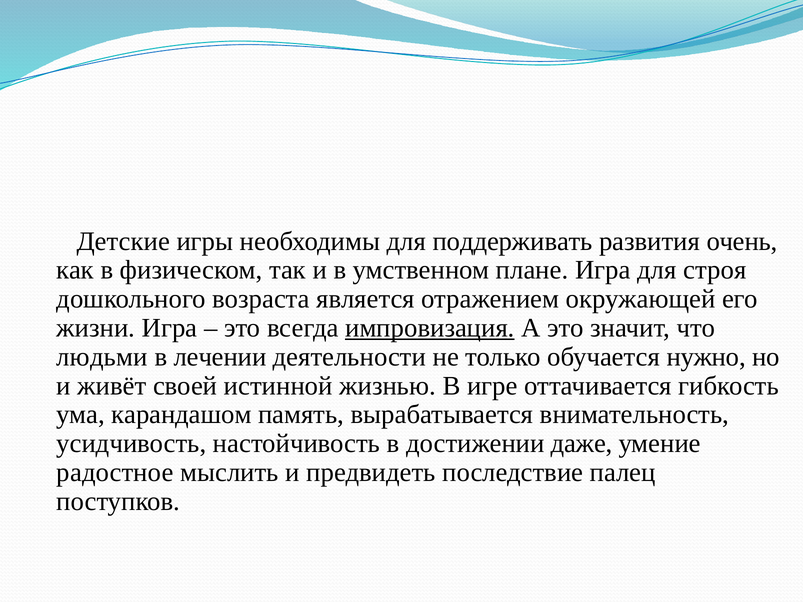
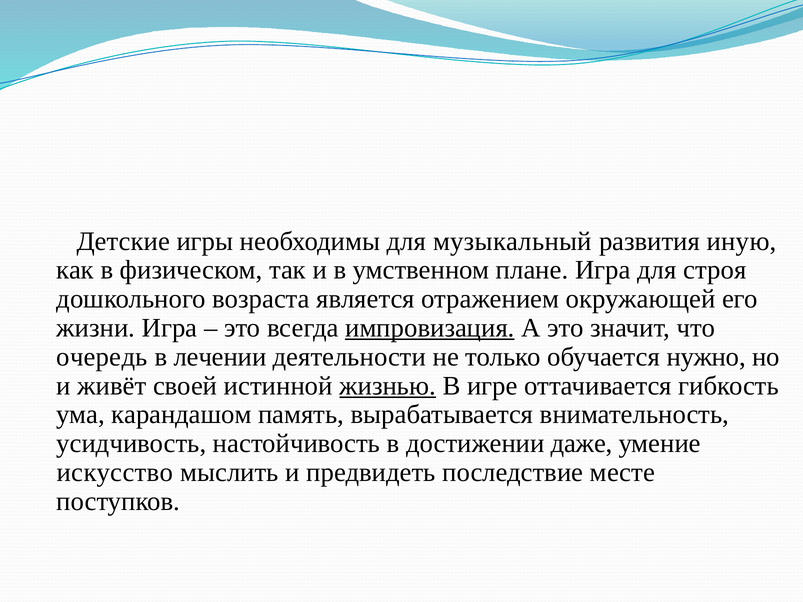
поддерживать: поддерживать -> музыкальный (512, 241)
очень: очень -> иную (742, 241)
людьми: людьми -> очередь (102, 357)
жизнью underline: none -> present (388, 386)
радостное: радостное -> искусство (115, 473)
палец: палец -> месте (623, 473)
